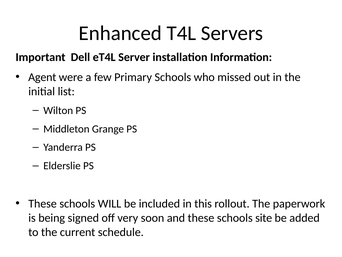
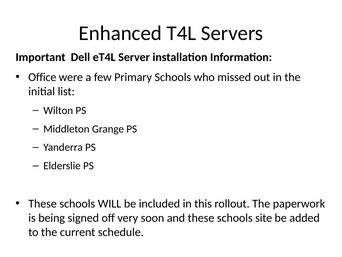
Agent: Agent -> Office (42, 77)
